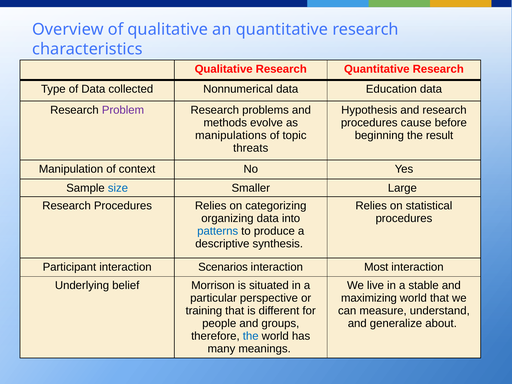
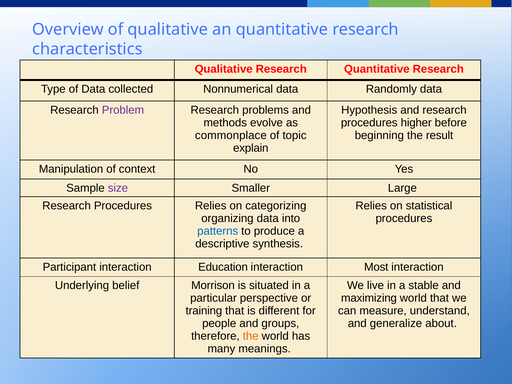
Education: Education -> Randomly (391, 89)
cause: cause -> higher (416, 123)
manipulations: manipulations -> commonplace (231, 135)
threats: threats -> explain (251, 148)
size colour: blue -> purple (118, 188)
Scenarios: Scenarios -> Education (223, 267)
the colour: blue -> orange (251, 336)
